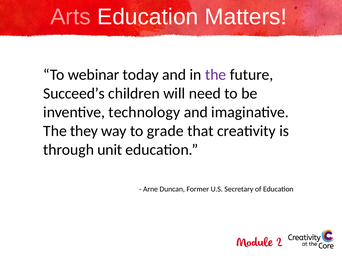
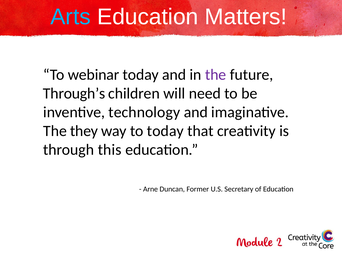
Arts colour: pink -> light blue (71, 17)
Succeed’s: Succeed’s -> Through’s (74, 94)
to grade: grade -> today (165, 131)
unit: unit -> this (110, 150)
